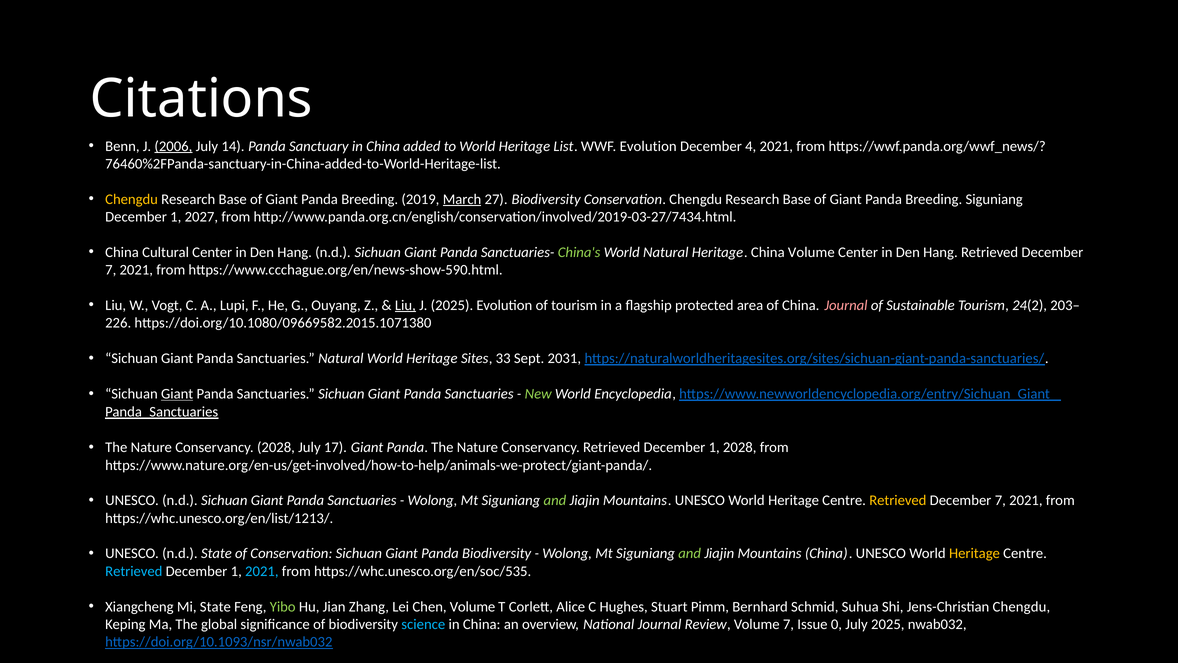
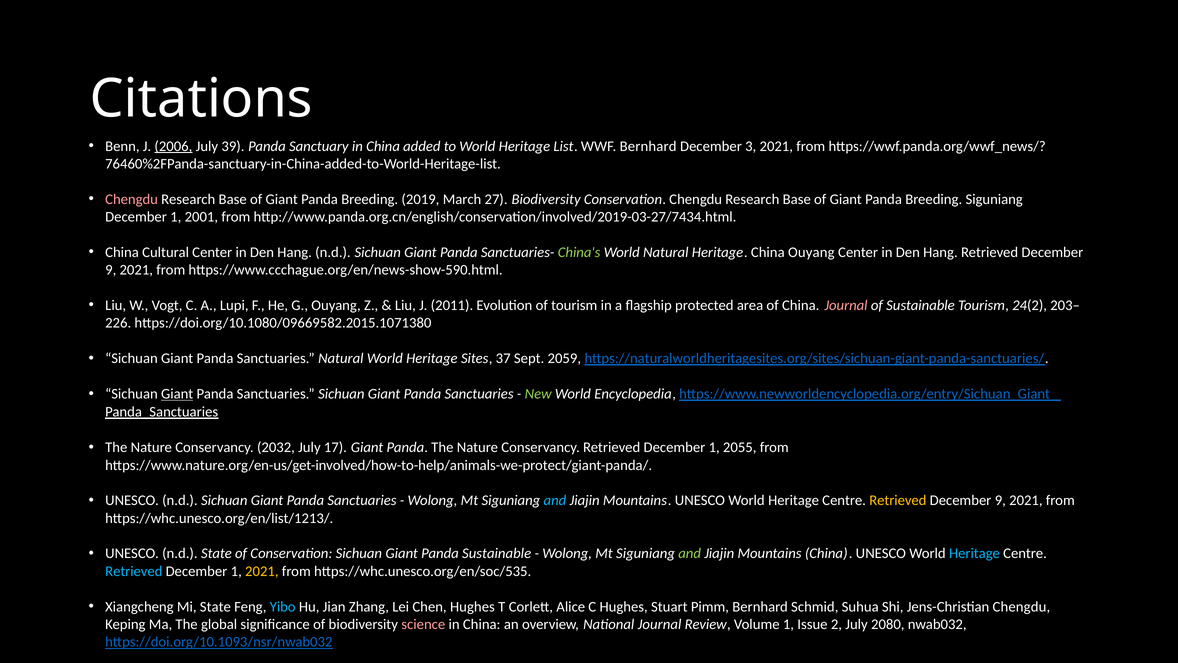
14: 14 -> 39 (233, 146)
WWF Evolution: Evolution -> Bernhard (648, 146)
4: 4 -> 3 (751, 146)
Chengdu colour: yellow -> pink (132, 199)
March underline: present -> none (462, 199)
2027: 2027 -> 2001 (201, 217)
China Volume: Volume -> Ouyang (811, 252)
7: 7 -> 9 (111, 270)
Liu underline: present -> none (405, 305)
J 2025: 2025 -> 2011 (452, 305)
33: 33 -> 37 (503, 358)
2031: 2031 -> 2059 (564, 358)
Conservancy 2028: 2028 -> 2032 (276, 447)
1 2028: 2028 -> 2055 (740, 447)
and colour: light green -> light blue (555, 500)
7: 7 -> 9 (1000, 500)
Panda Biodiversity: Biodiversity -> Sustainable (497, 553)
Heritage colour: yellow -> light blue (975, 553)
2021 colour: light blue -> yellow (262, 571)
Yibo colour: light green -> light blue (283, 606)
Chen Volume: Volume -> Hughes (472, 606)
science colour: light blue -> pink (423, 624)
Volume 7: 7 -> 1 (788, 624)
0: 0 -> 2 (836, 624)
July 2025: 2025 -> 2080 (888, 624)
